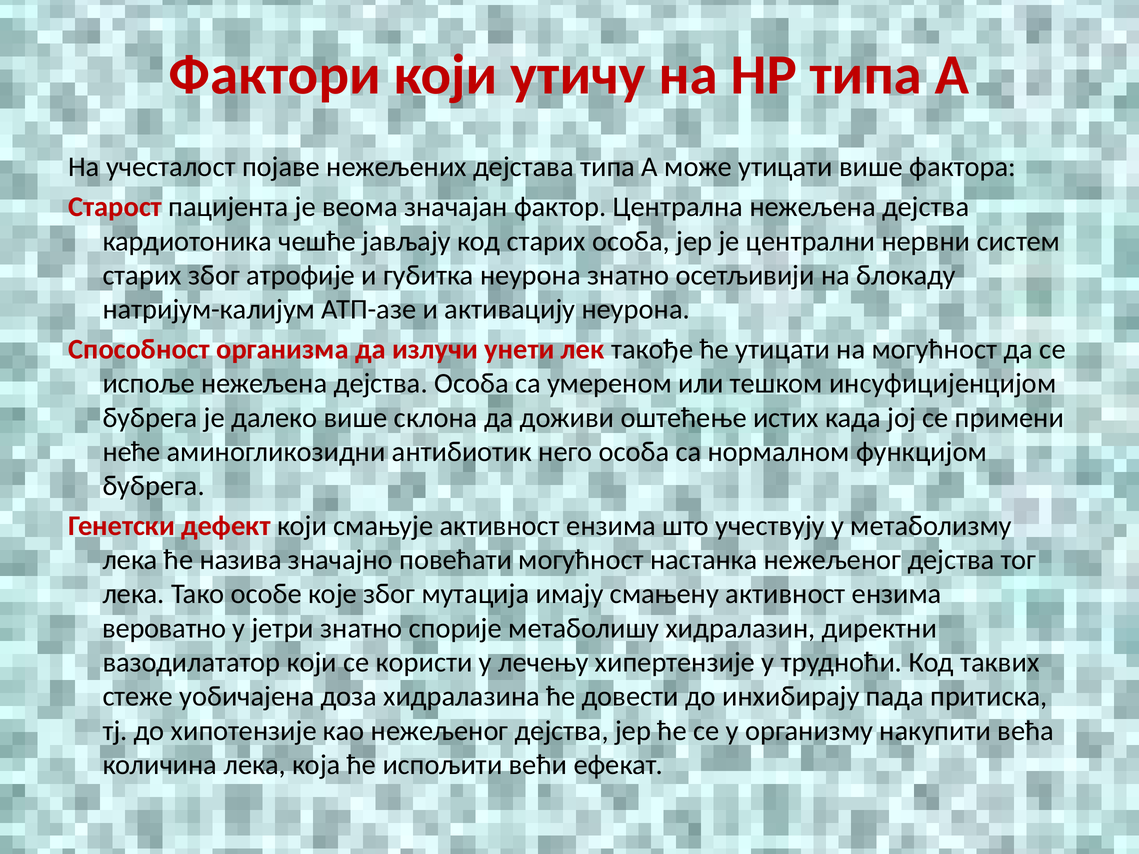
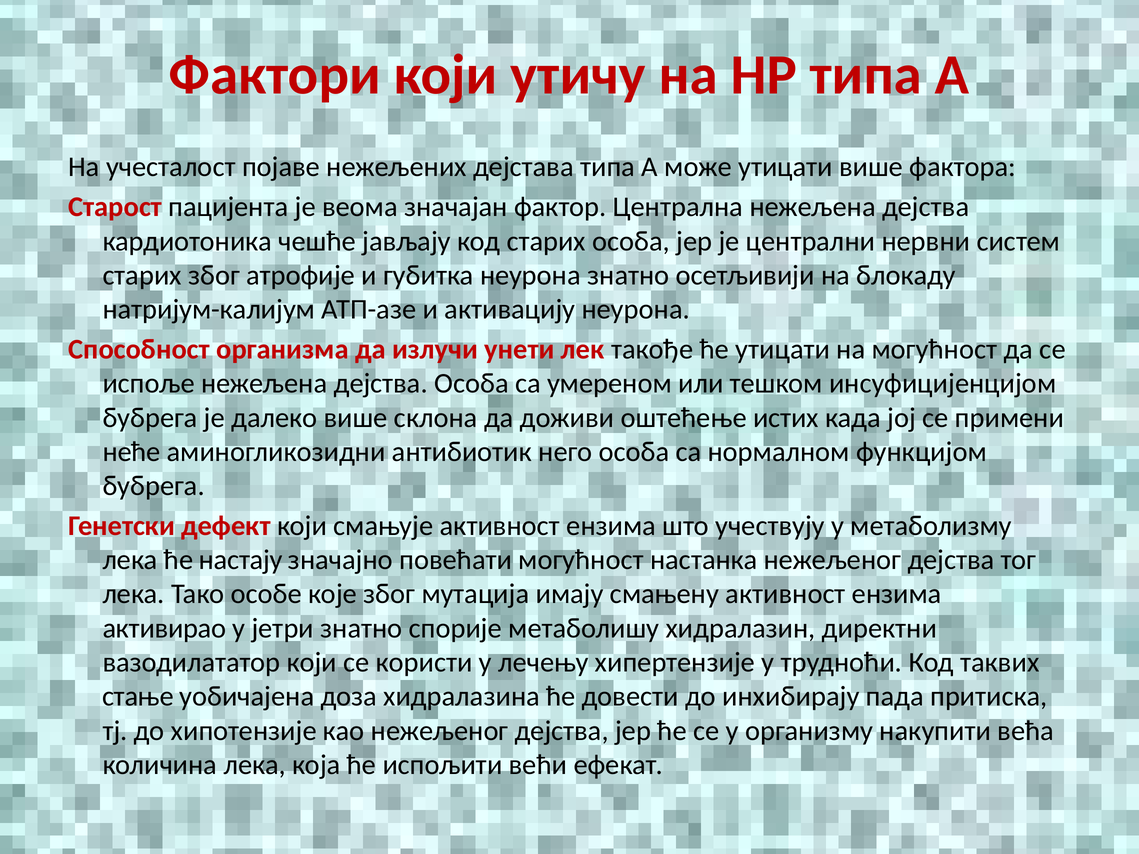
назива: назива -> настају (241, 560)
вероватно: вероватно -> активирао (164, 628)
стеже: стеже -> стање (138, 697)
